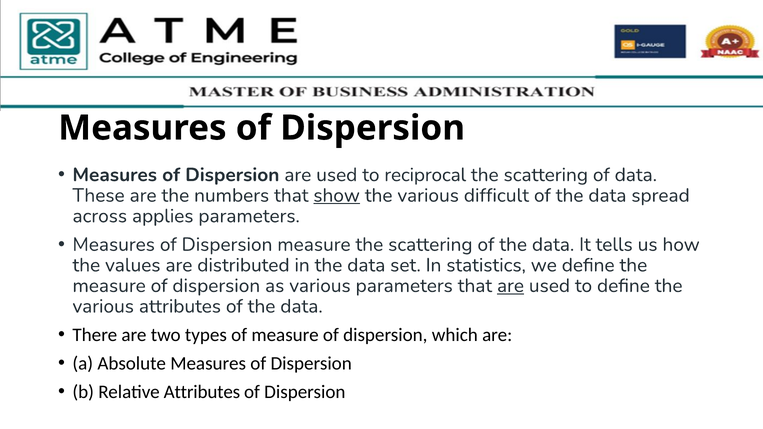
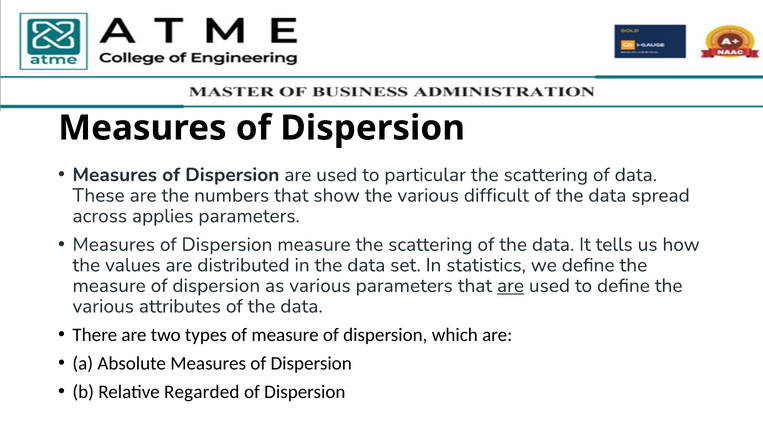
reciprocal: reciprocal -> particular (425, 175)
show underline: present -> none (337, 195)
Relative Attributes: Attributes -> Regarded (202, 392)
